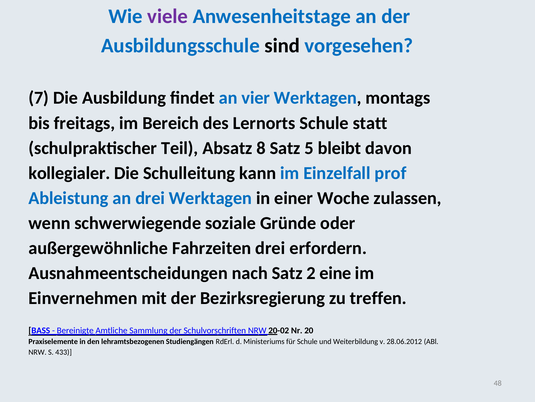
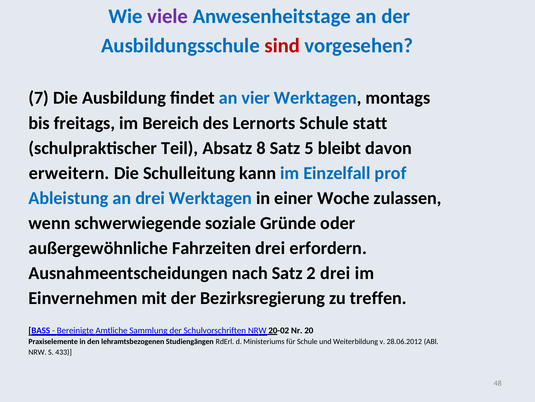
sind colour: black -> red (282, 46)
kollegialer: kollegialer -> erweitern (69, 173)
2 eine: eine -> drei (335, 273)
